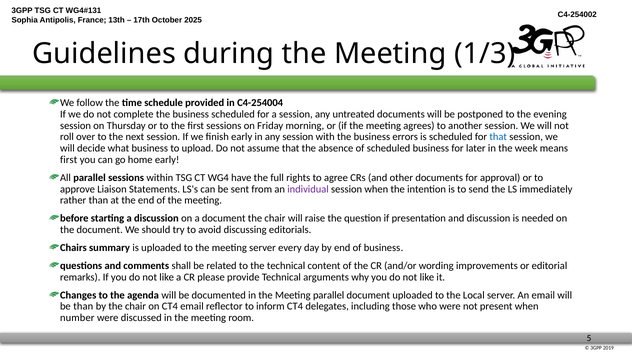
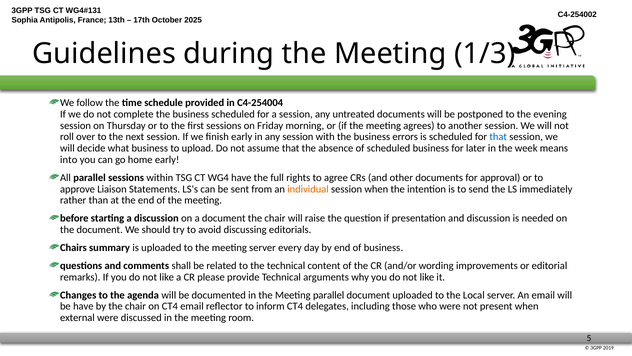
first: first -> into (69, 159)
individual colour: purple -> orange (308, 189)
be than: than -> have (83, 306)
number: number -> external (77, 317)
